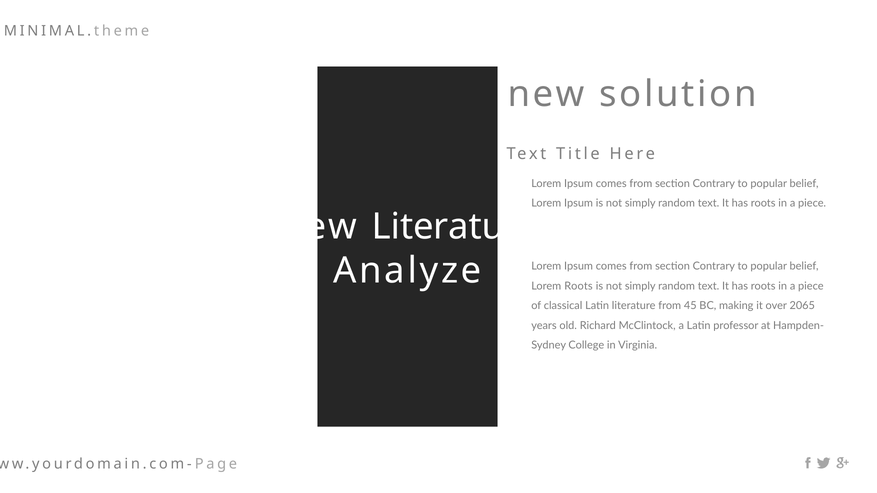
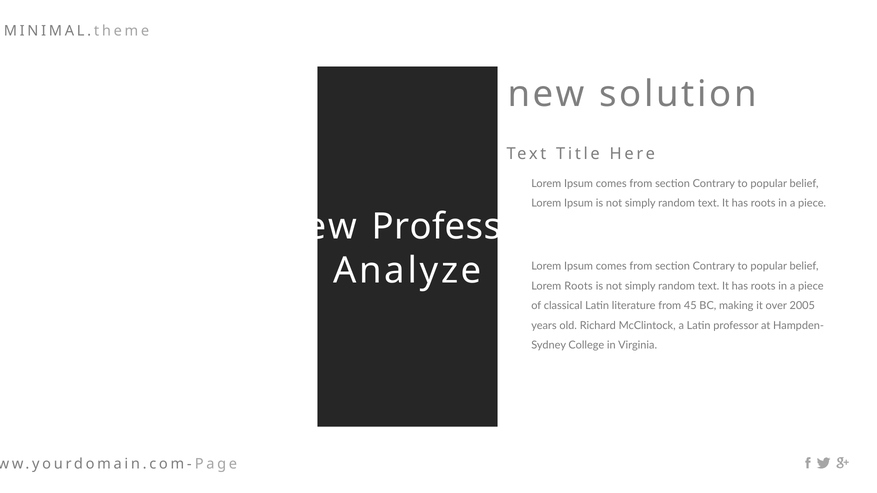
New Literature: Literature -> Professor (455, 227)
2065: 2065 -> 2005 (802, 306)
